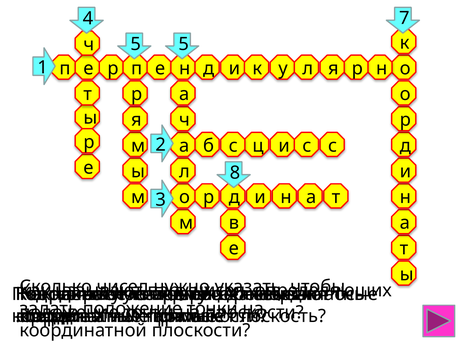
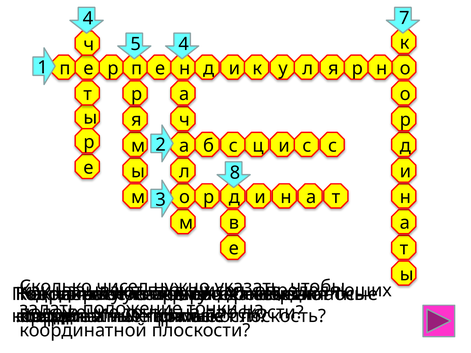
5 5: 5 -> 4 (184, 44)
